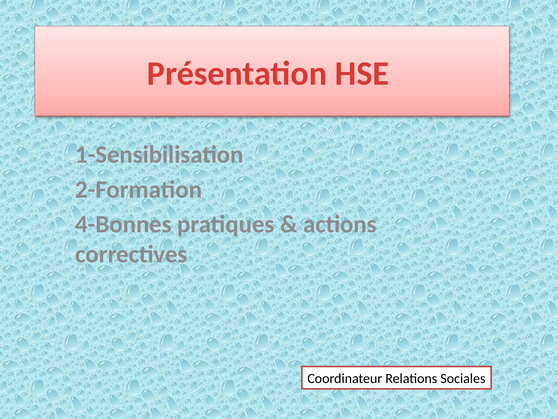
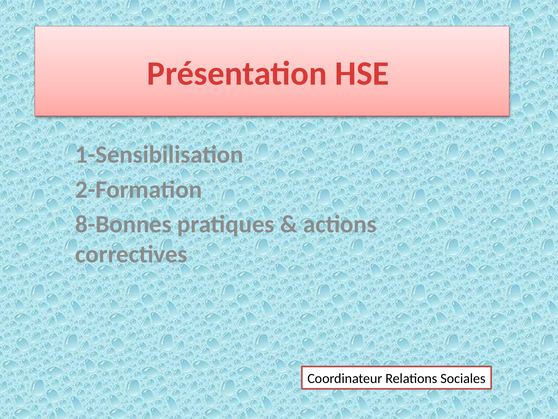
4-Bonnes: 4-Bonnes -> 8-Bonnes (123, 224)
